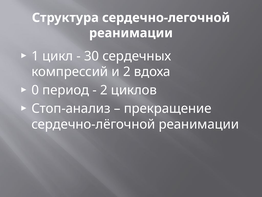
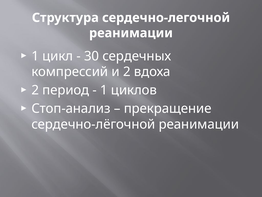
0: 0 -> 2 (35, 90)
2: 2 -> 1 (104, 90)
